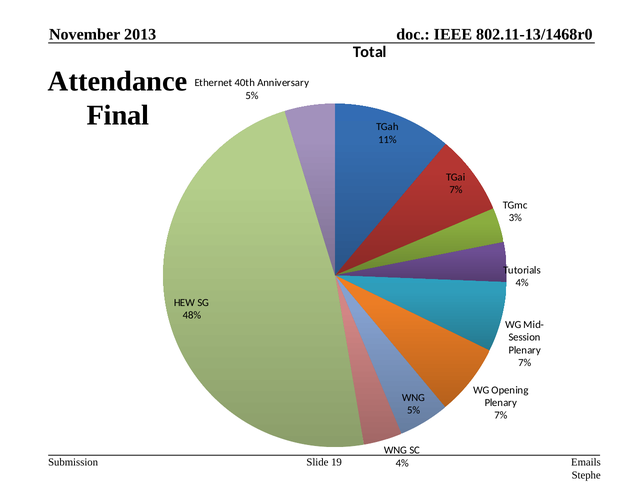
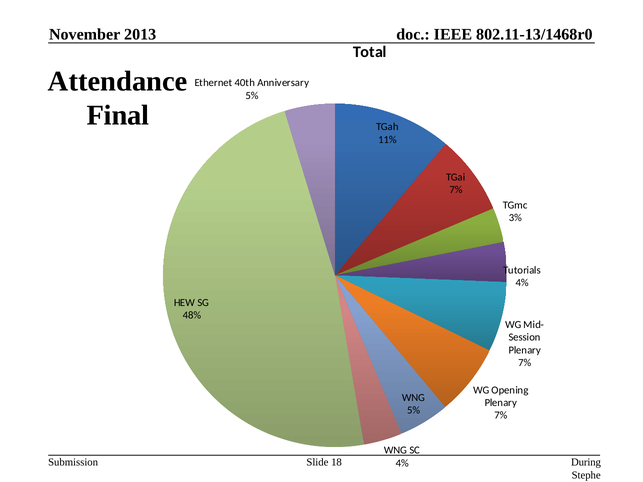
19: 19 -> 18 (336, 463)
Emails: Emails -> During (586, 463)
